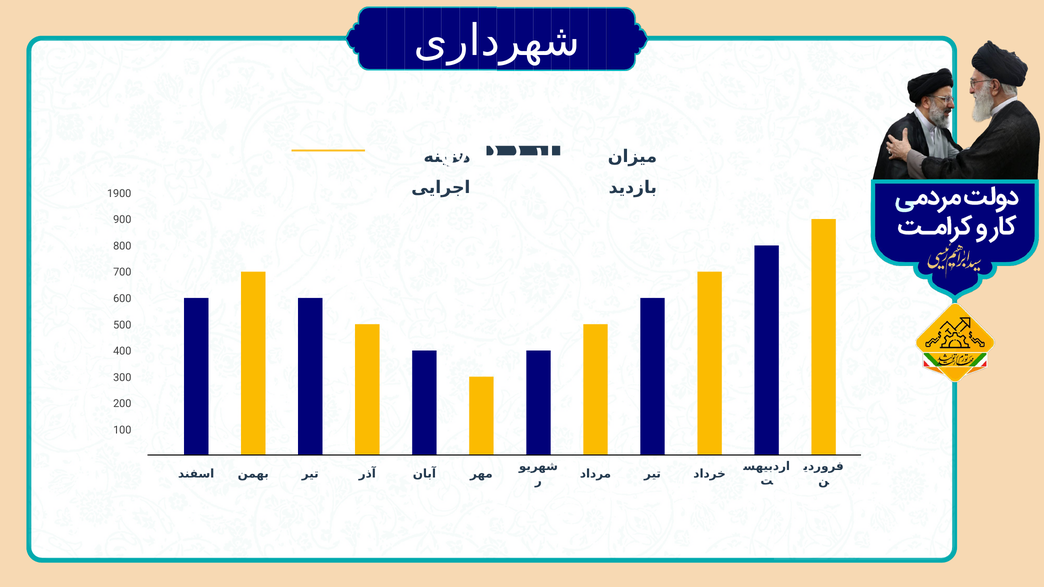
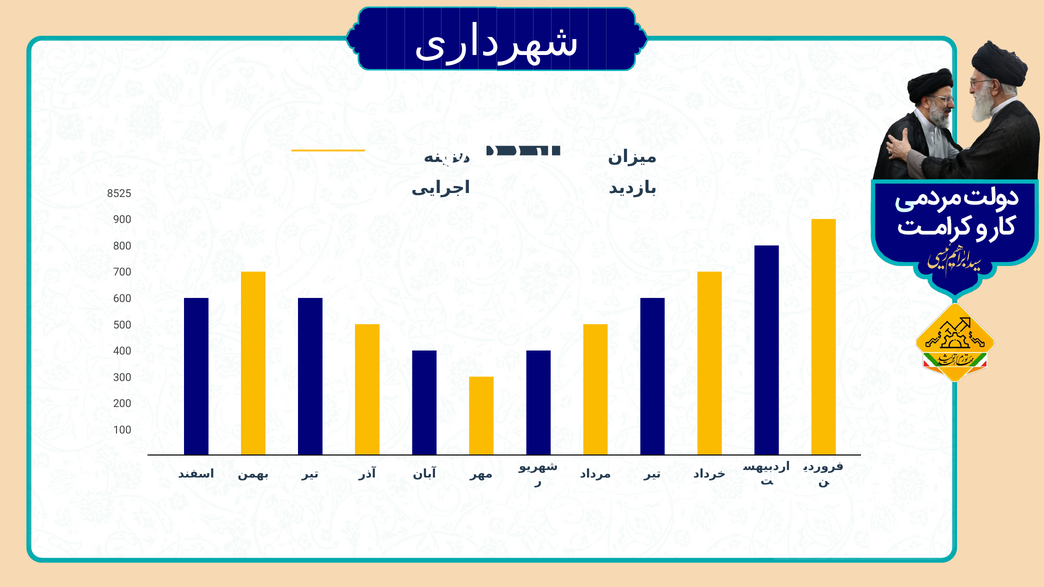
1900: 1900 -> 8525 (119, 194)
